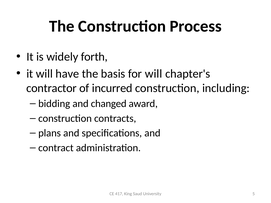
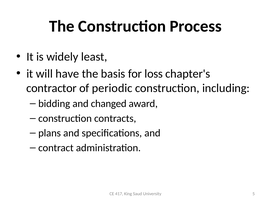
forth: forth -> least (94, 57)
for will: will -> loss (154, 74)
incurred: incurred -> periodic (112, 88)
